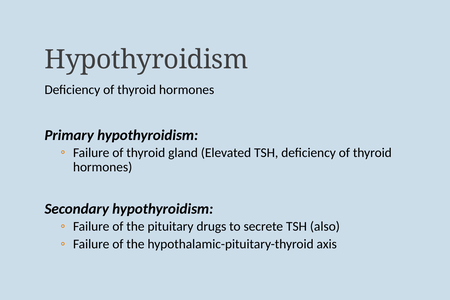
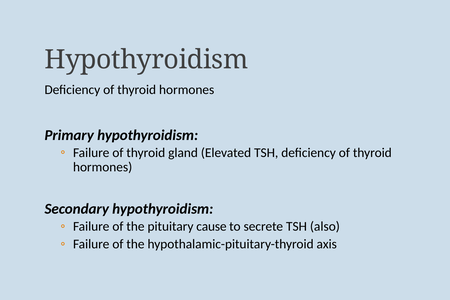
drugs: drugs -> cause (211, 227)
